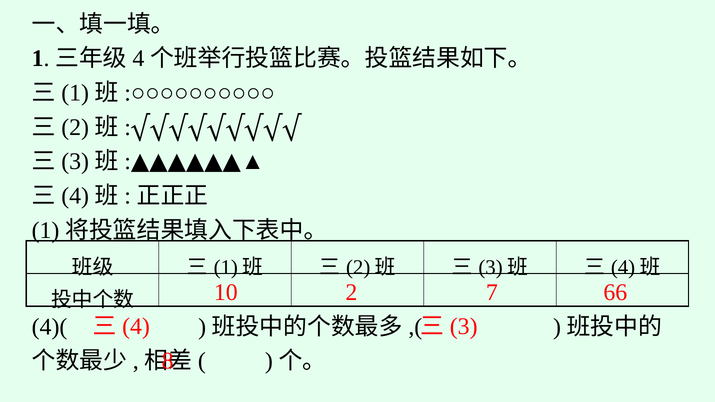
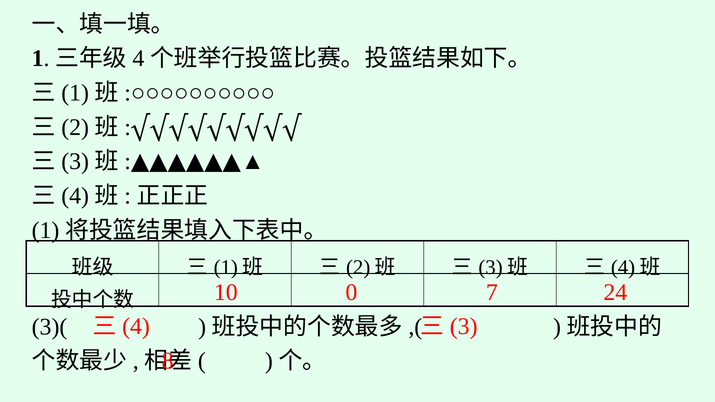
10 2: 2 -> 0 (351, 292)
66: 66 -> 24 (615, 292)
4)(: 4)( -> 3)( (50, 327)
